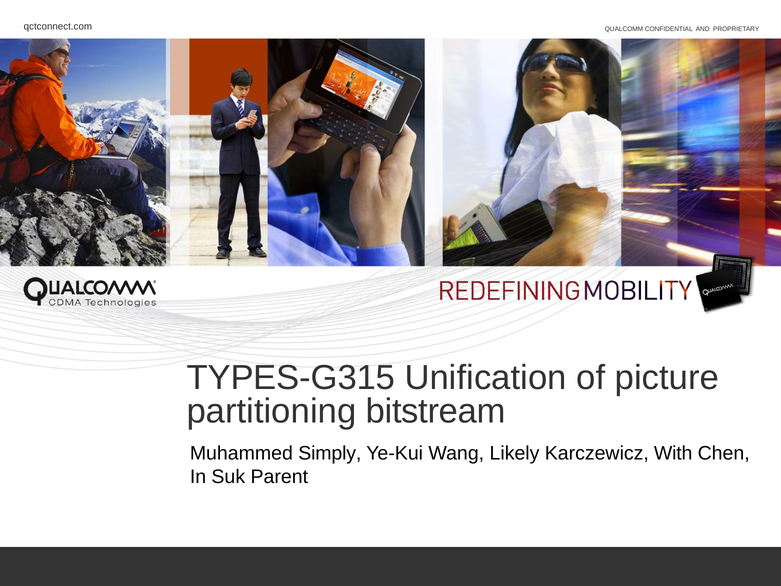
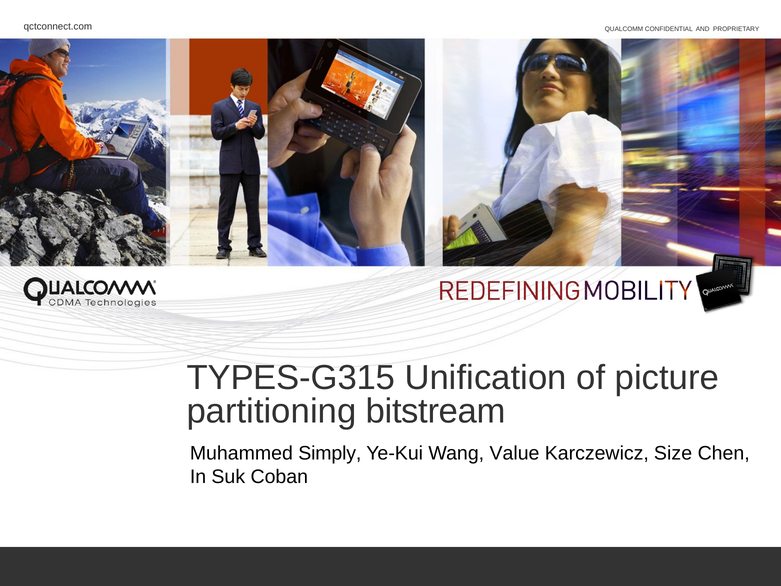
Likely: Likely -> Value (515, 453)
With: With -> Size (673, 453)
Parent: Parent -> Coban (279, 476)
